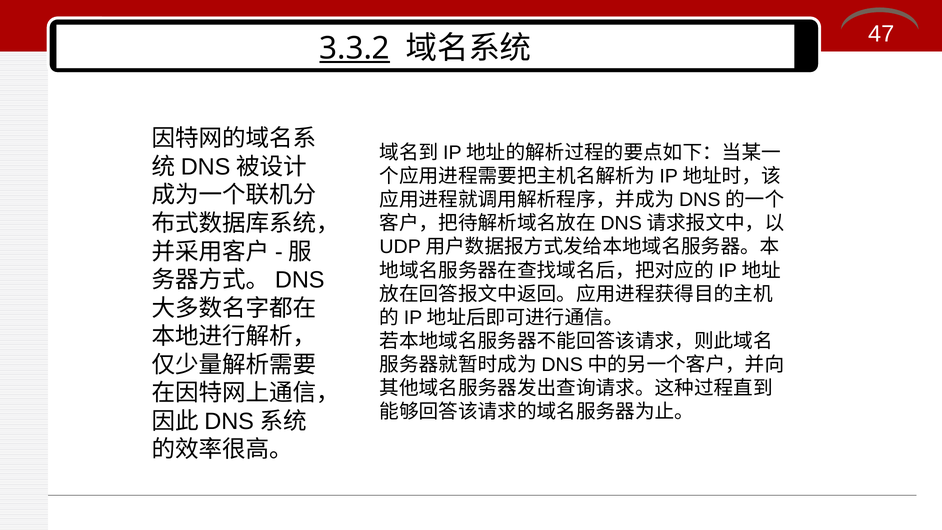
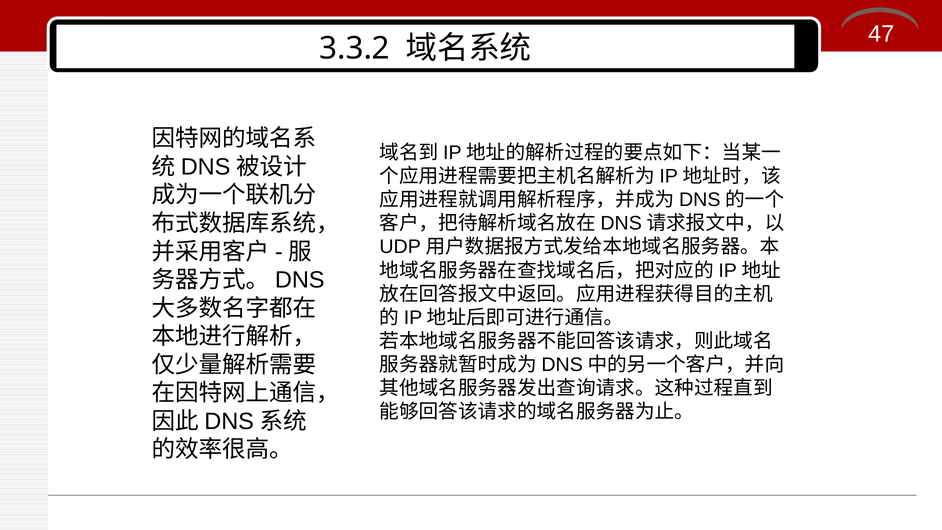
3.3.2 underline: present -> none (355, 49)
